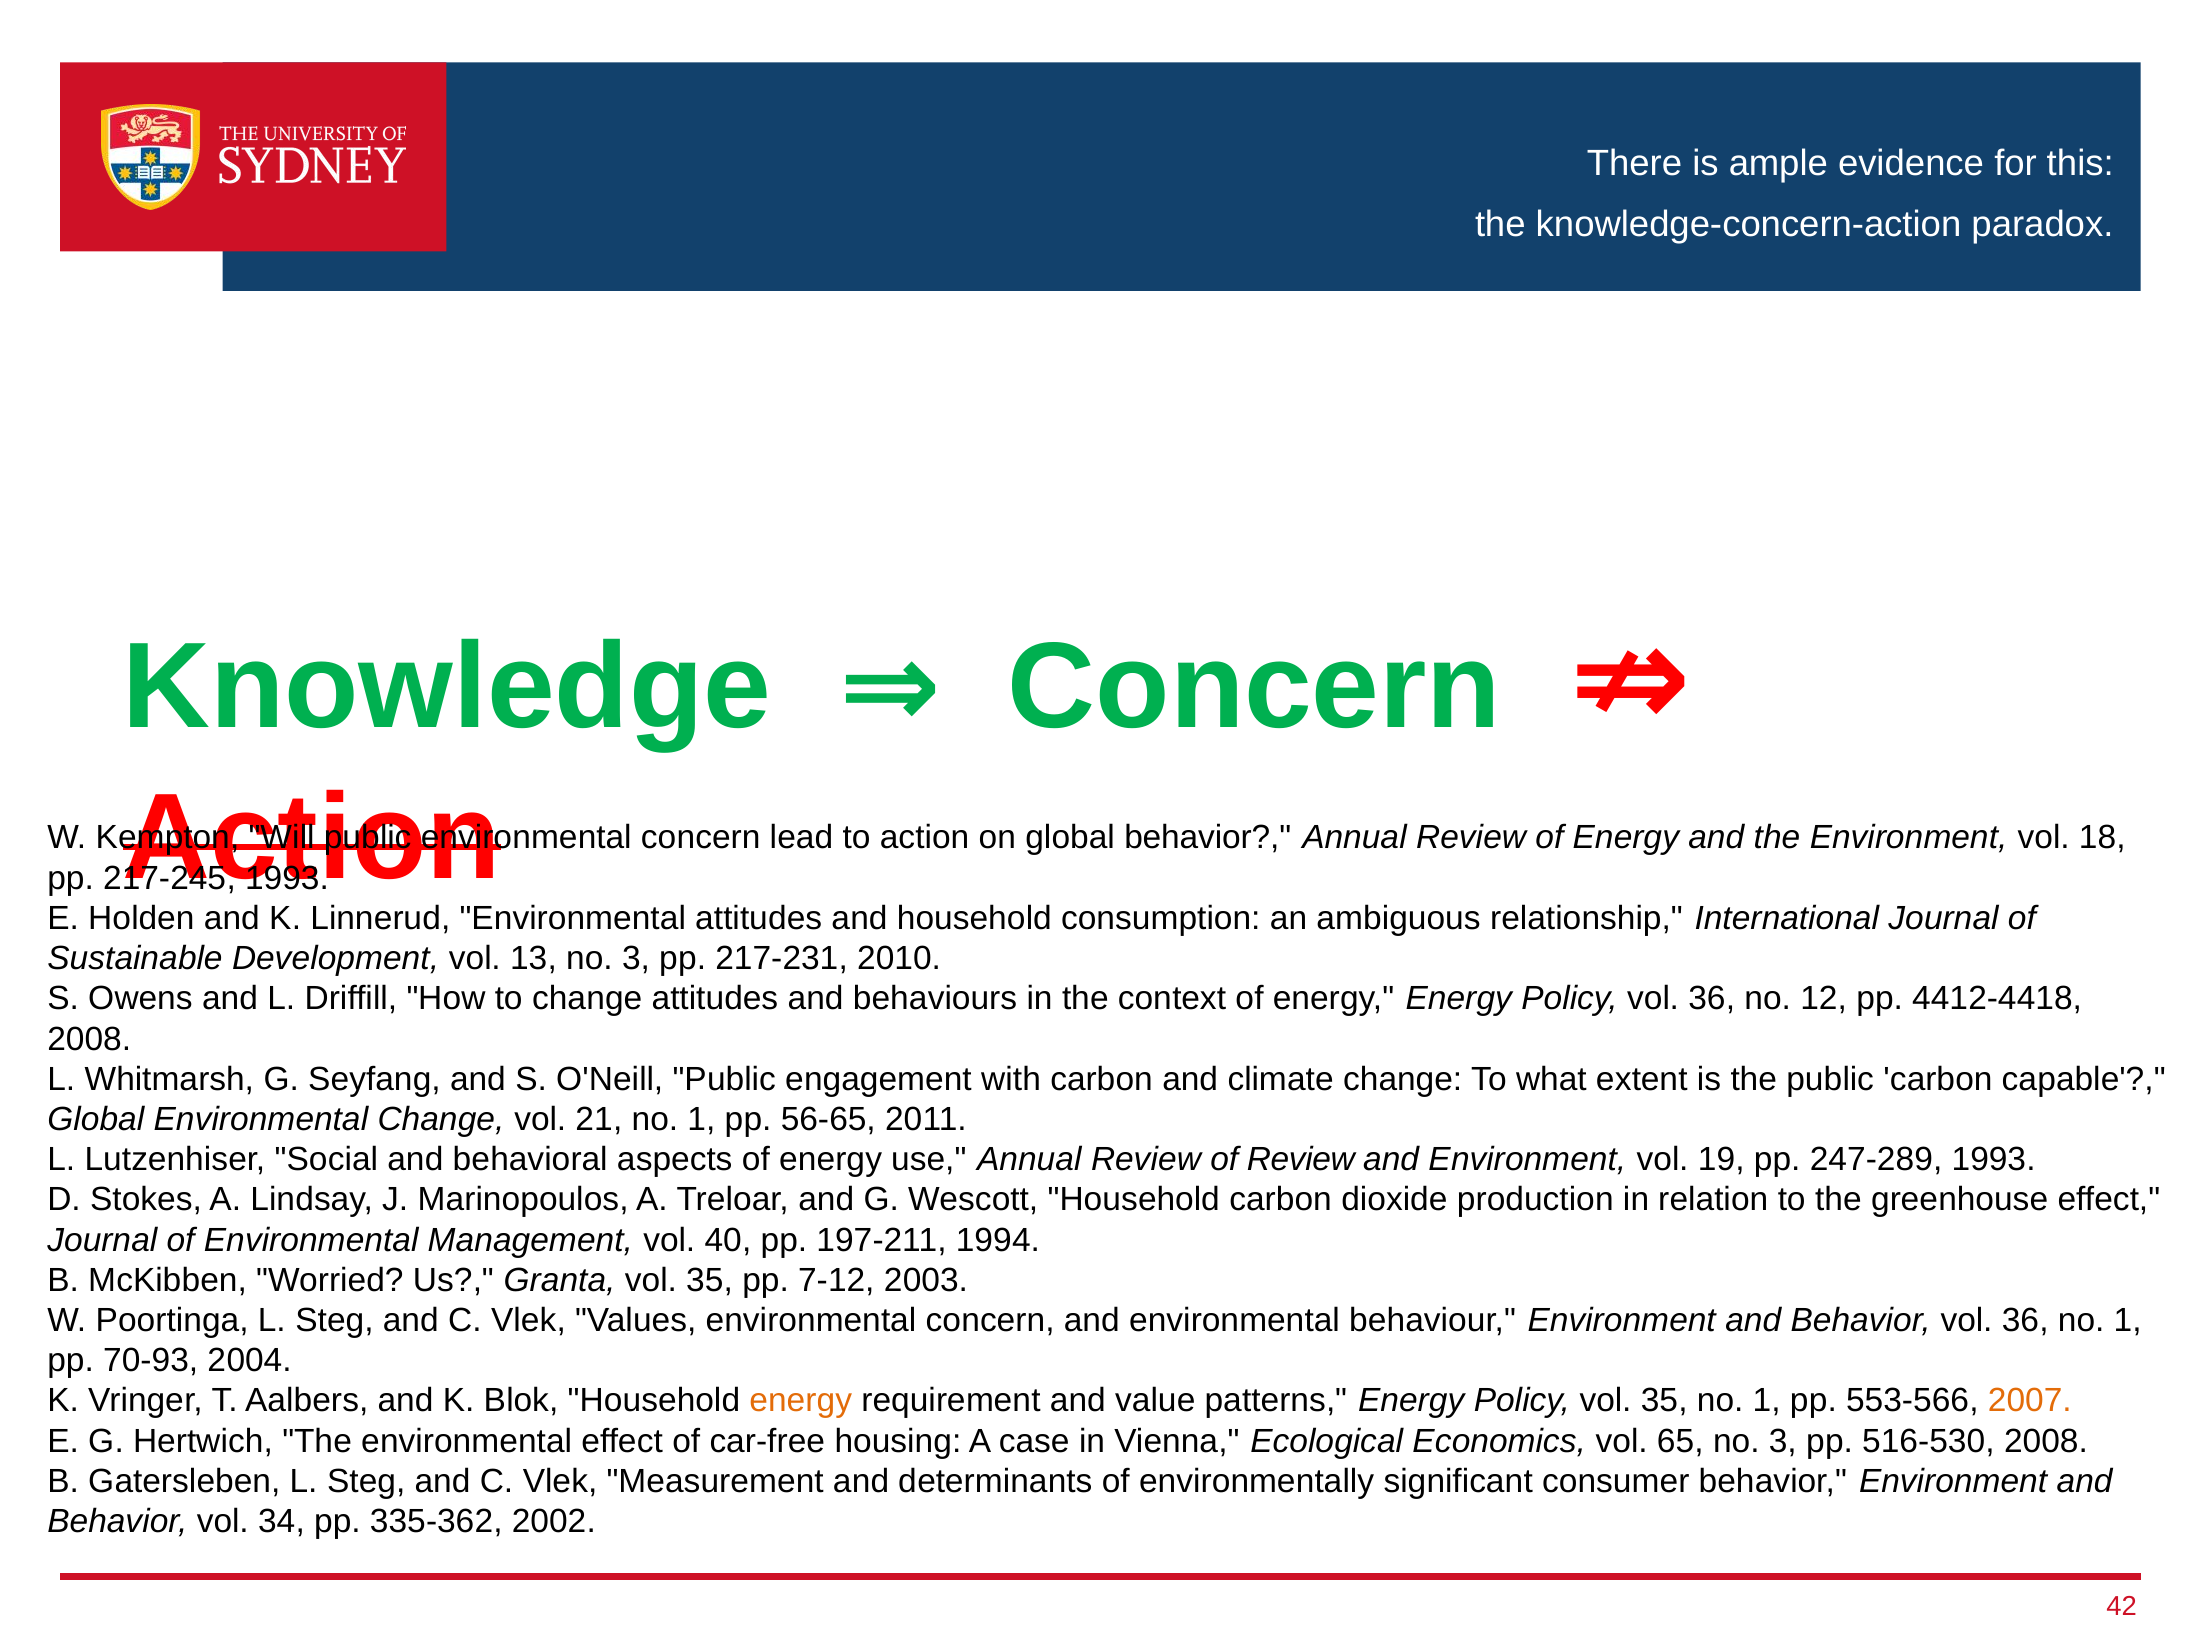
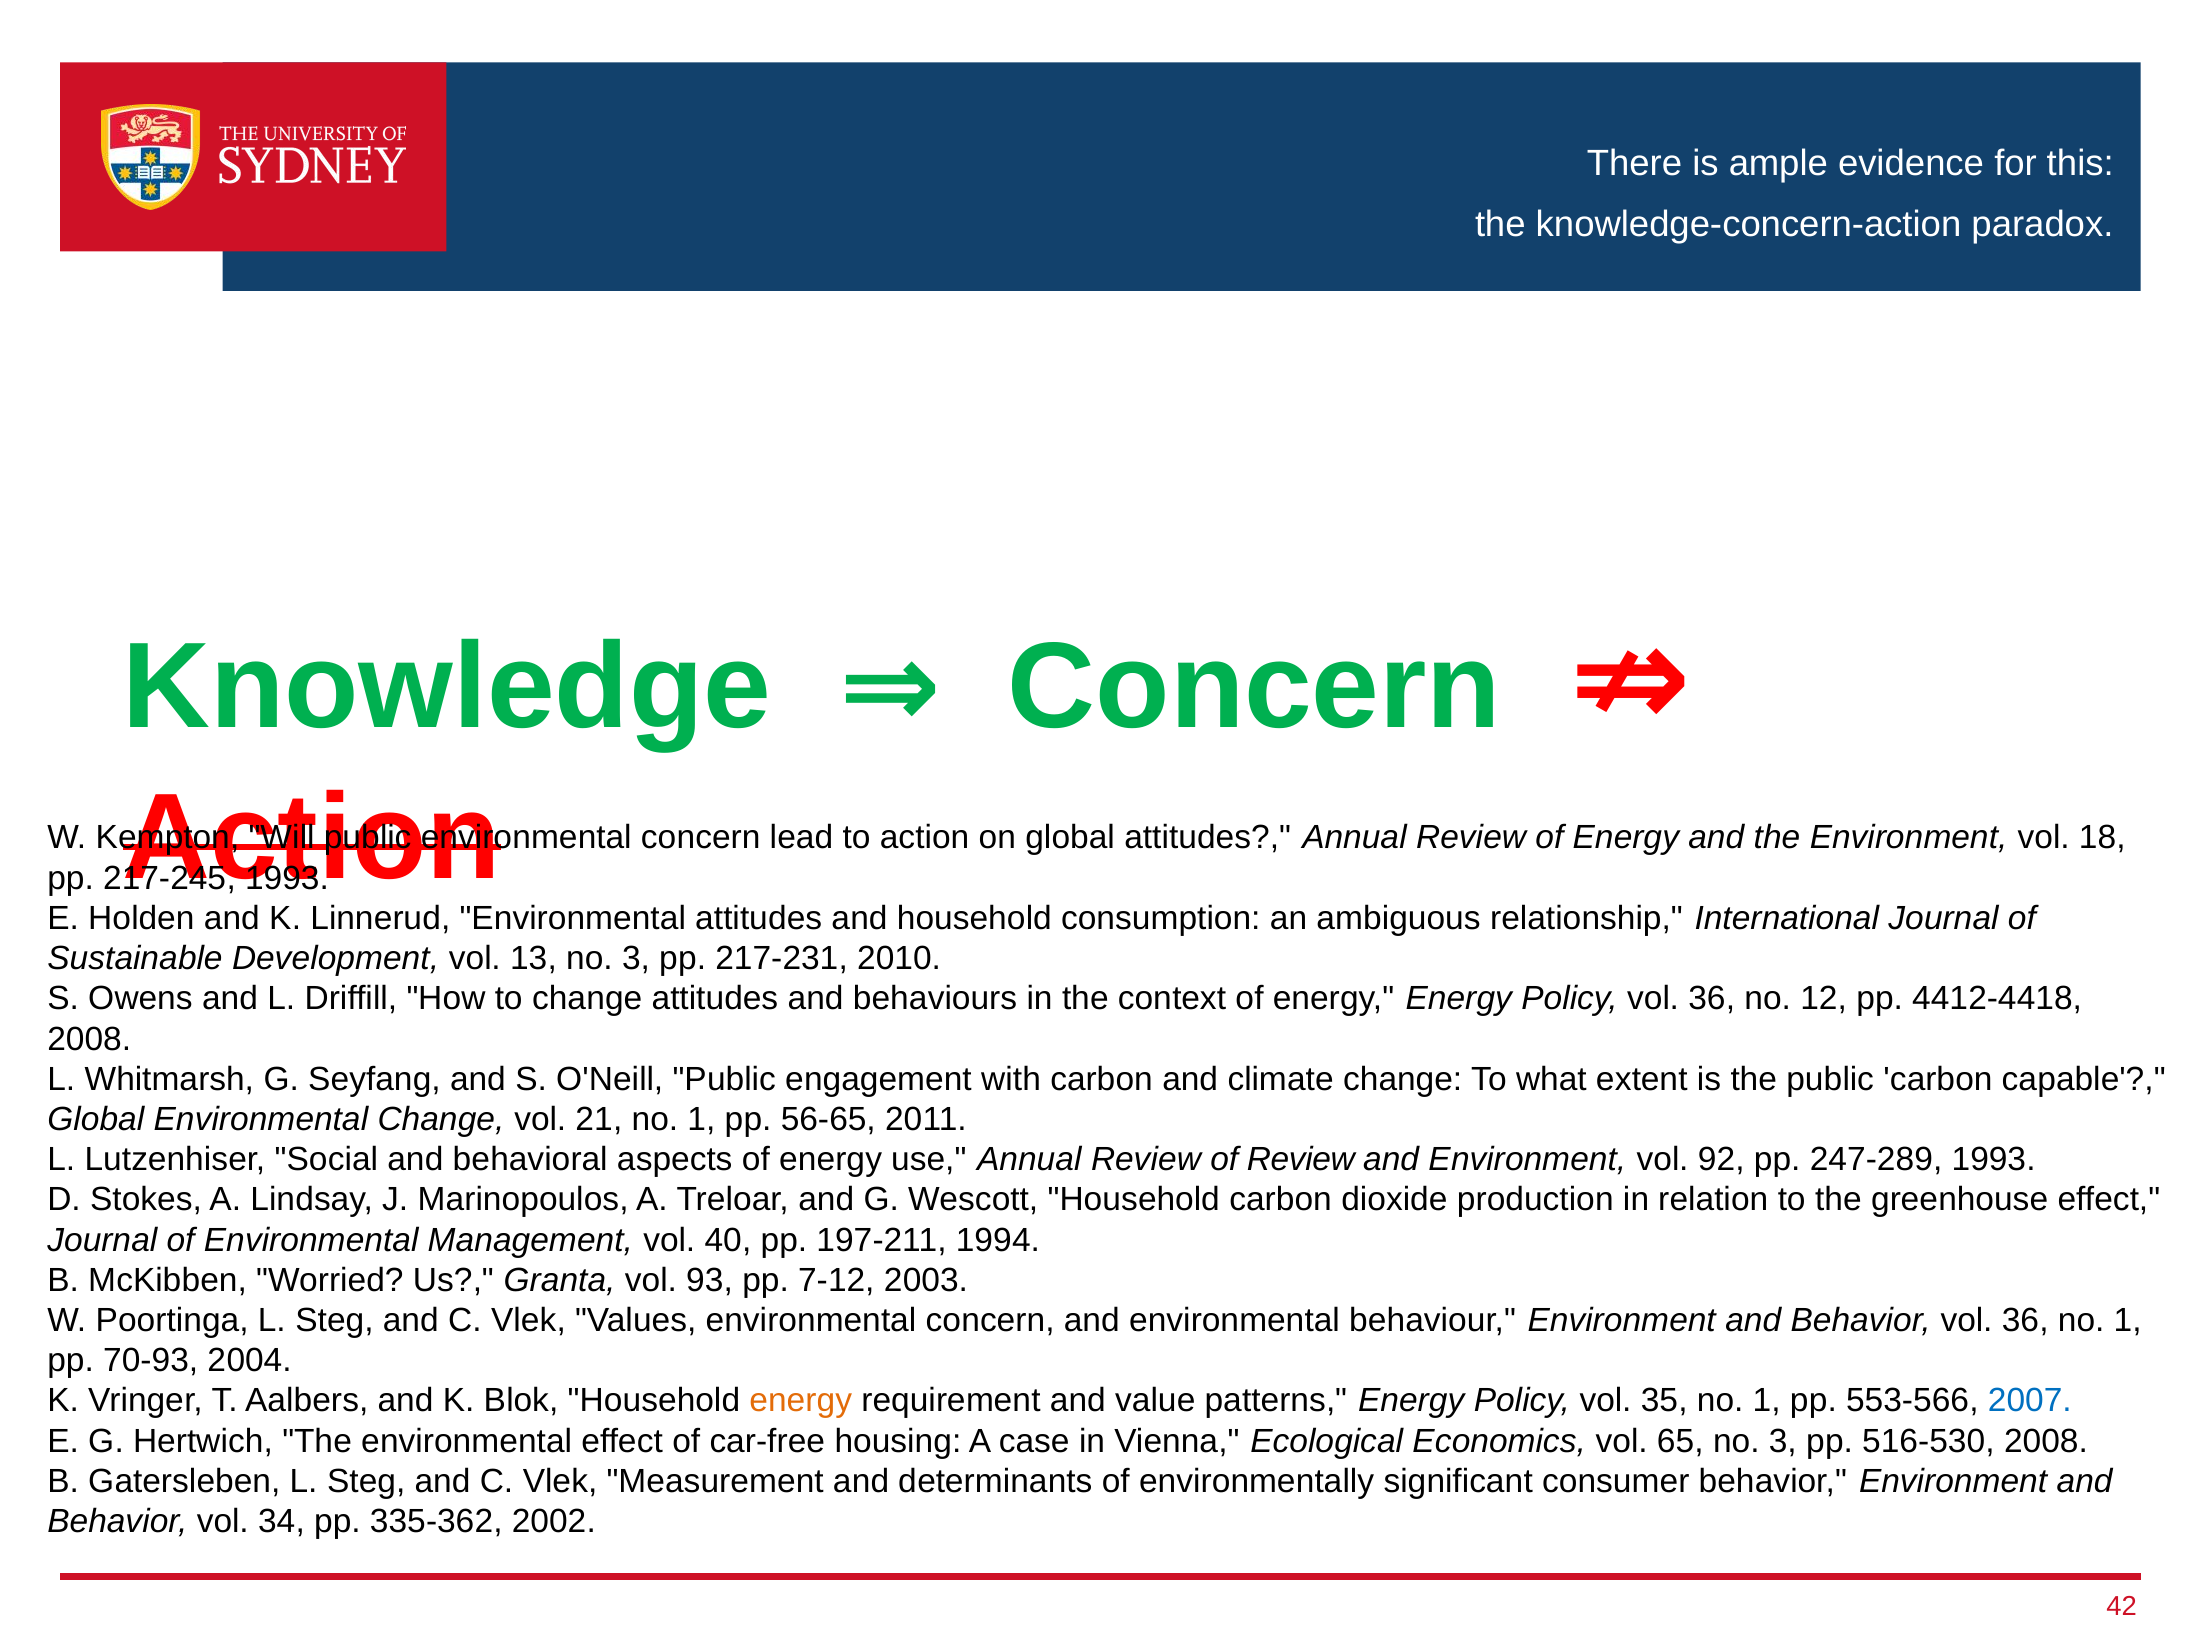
global behavior: behavior -> attitudes (1208, 838)
19: 19 -> 92 (1721, 1160)
Granta vol 35: 35 -> 93 (709, 1280)
2007 colour: orange -> blue (2030, 1401)
